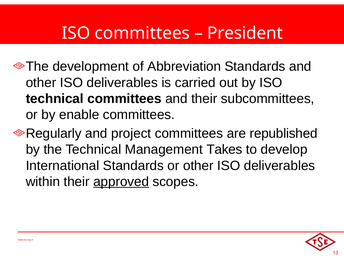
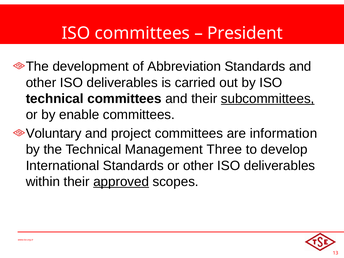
subcommittees underline: none -> present (268, 99)
Regularly: Regularly -> Voluntary (54, 133)
republished: republished -> information (284, 133)
Takes: Takes -> Three (224, 150)
